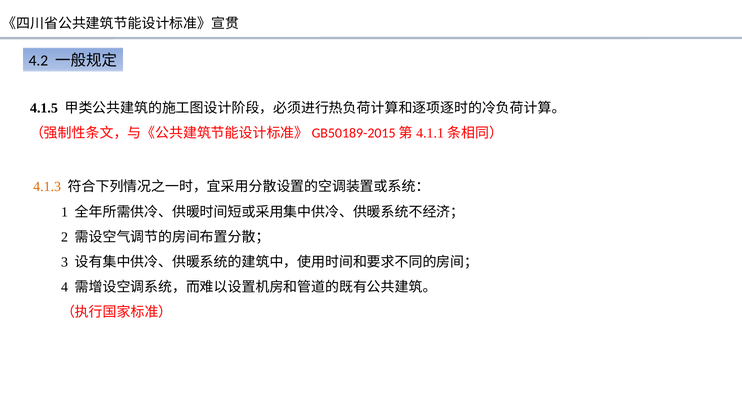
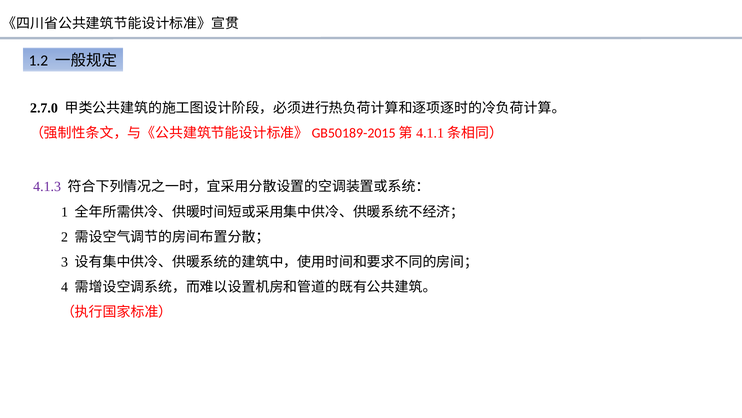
4.2: 4.2 -> 1.2 (38, 60)
4.1.5: 4.1.5 -> 2.7.0 (44, 108)
4.1.3 colour: orange -> purple (47, 187)
